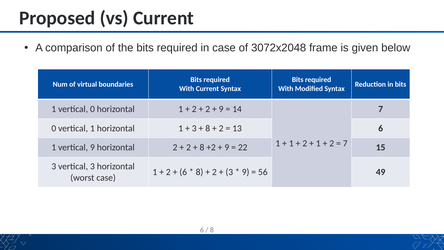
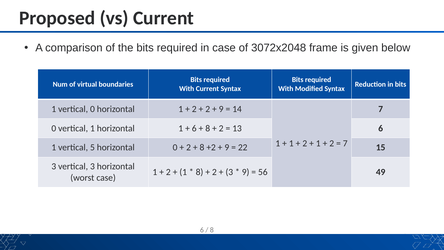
3: 3 -> 6 (194, 128)
vertical 9: 9 -> 5 (92, 147)
horizontal 2: 2 -> 0 (175, 147)
6: 6 -> 1 (183, 172)
